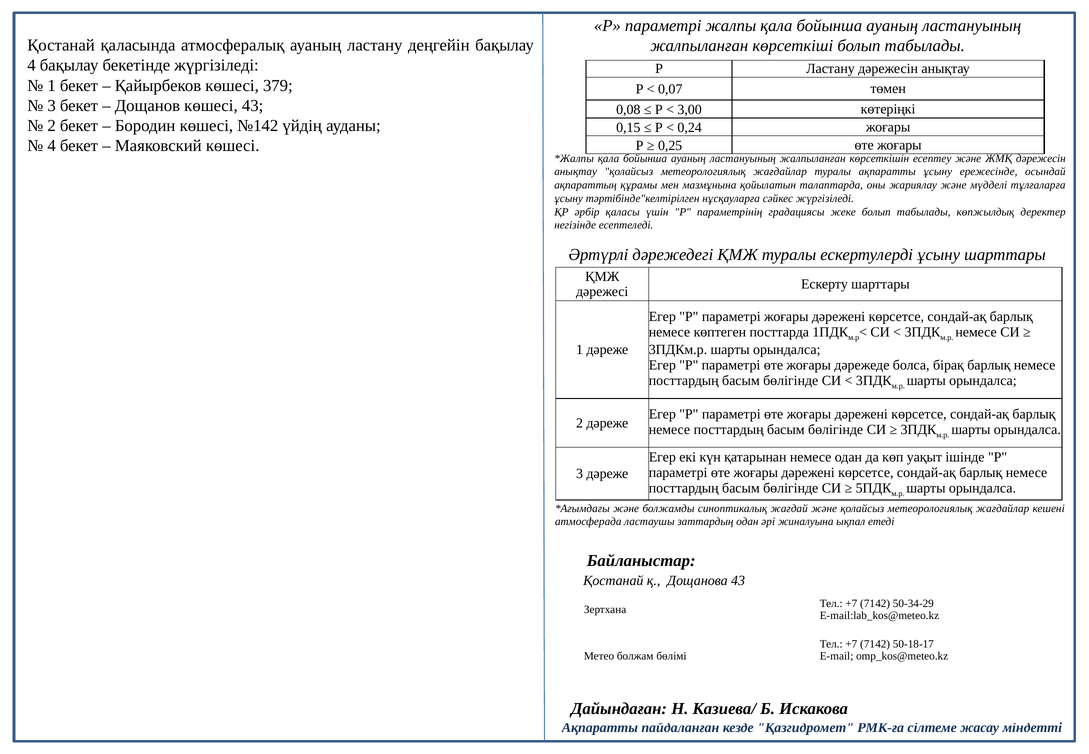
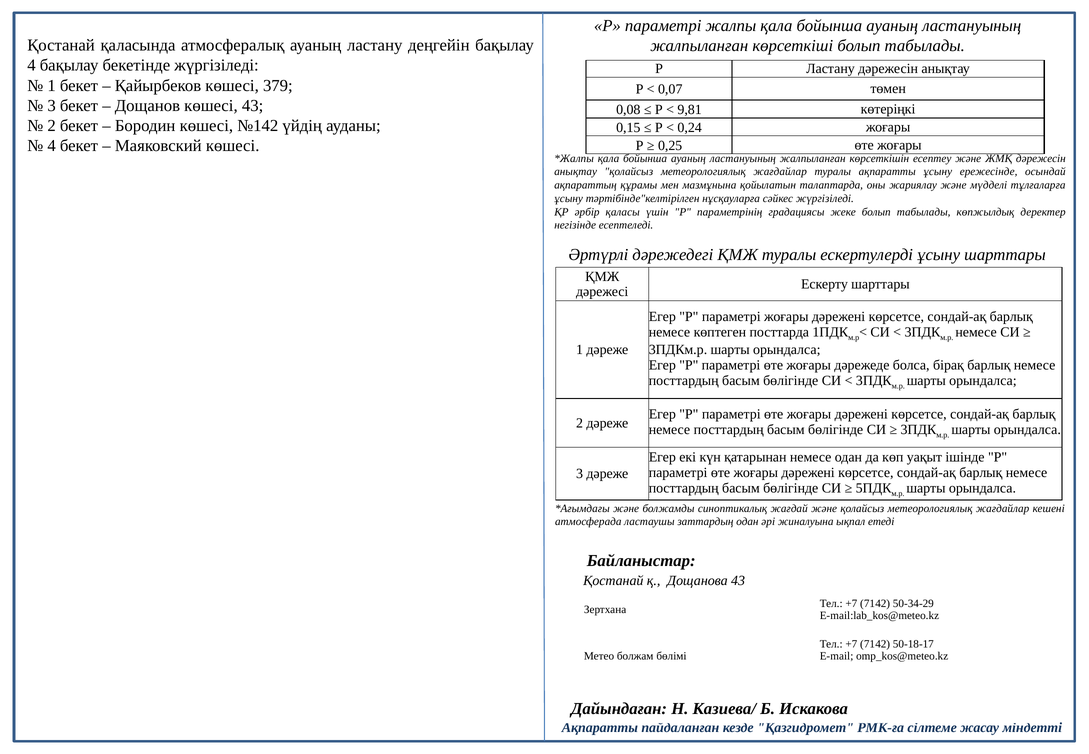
3,00: 3,00 -> 9,81 (690, 110)
